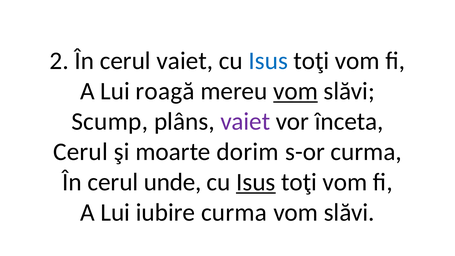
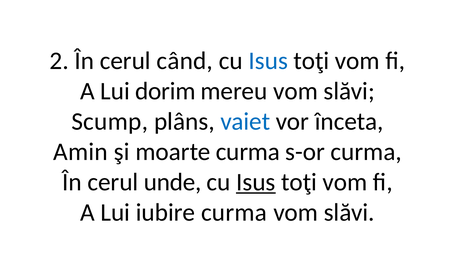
cerul vaiet: vaiet -> când (185, 61)
roagă: roagă -> dorim (165, 91)
vom underline: present -> none (296, 91)
vaiet colour: purple -> blue (245, 121)
Cerul: Cerul -> Amin (81, 152)
moarte dorim: dorim -> curma (248, 152)
